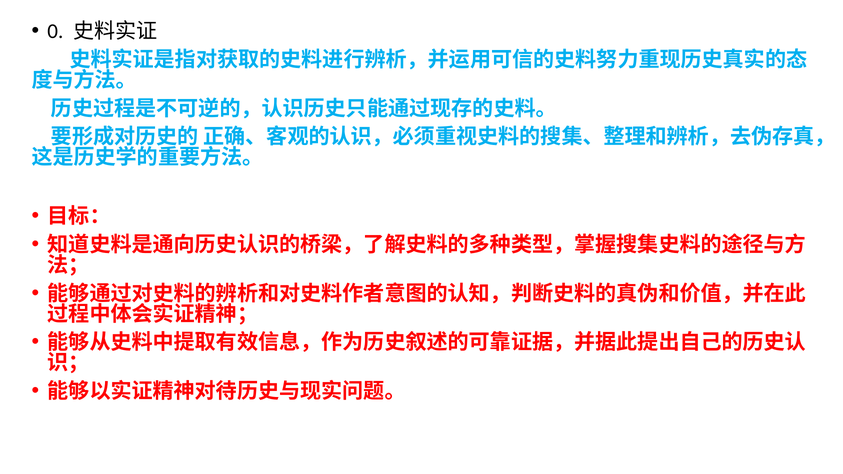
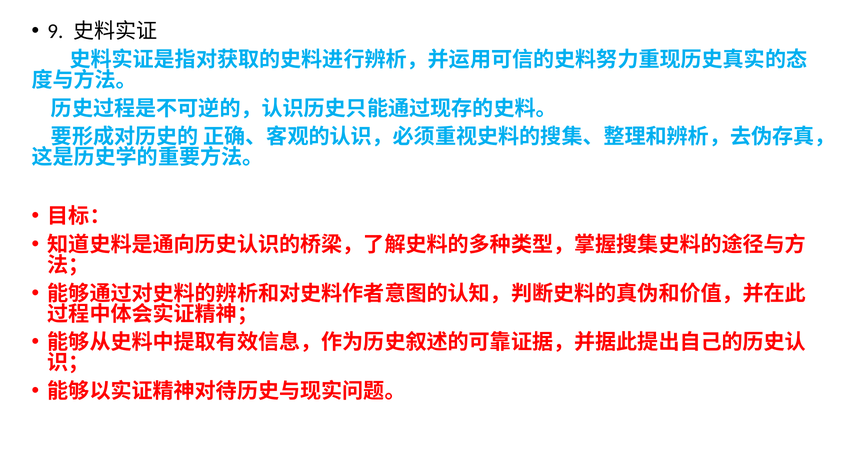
0: 0 -> 9 (55, 31)
